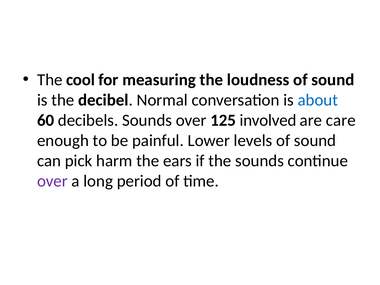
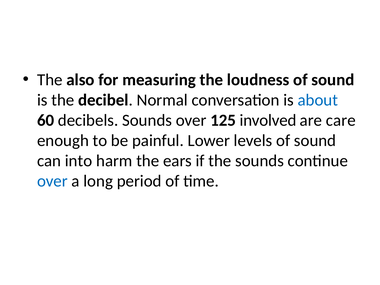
cool: cool -> also (80, 80)
pick: pick -> into (79, 161)
over colour: purple -> blue (52, 181)
